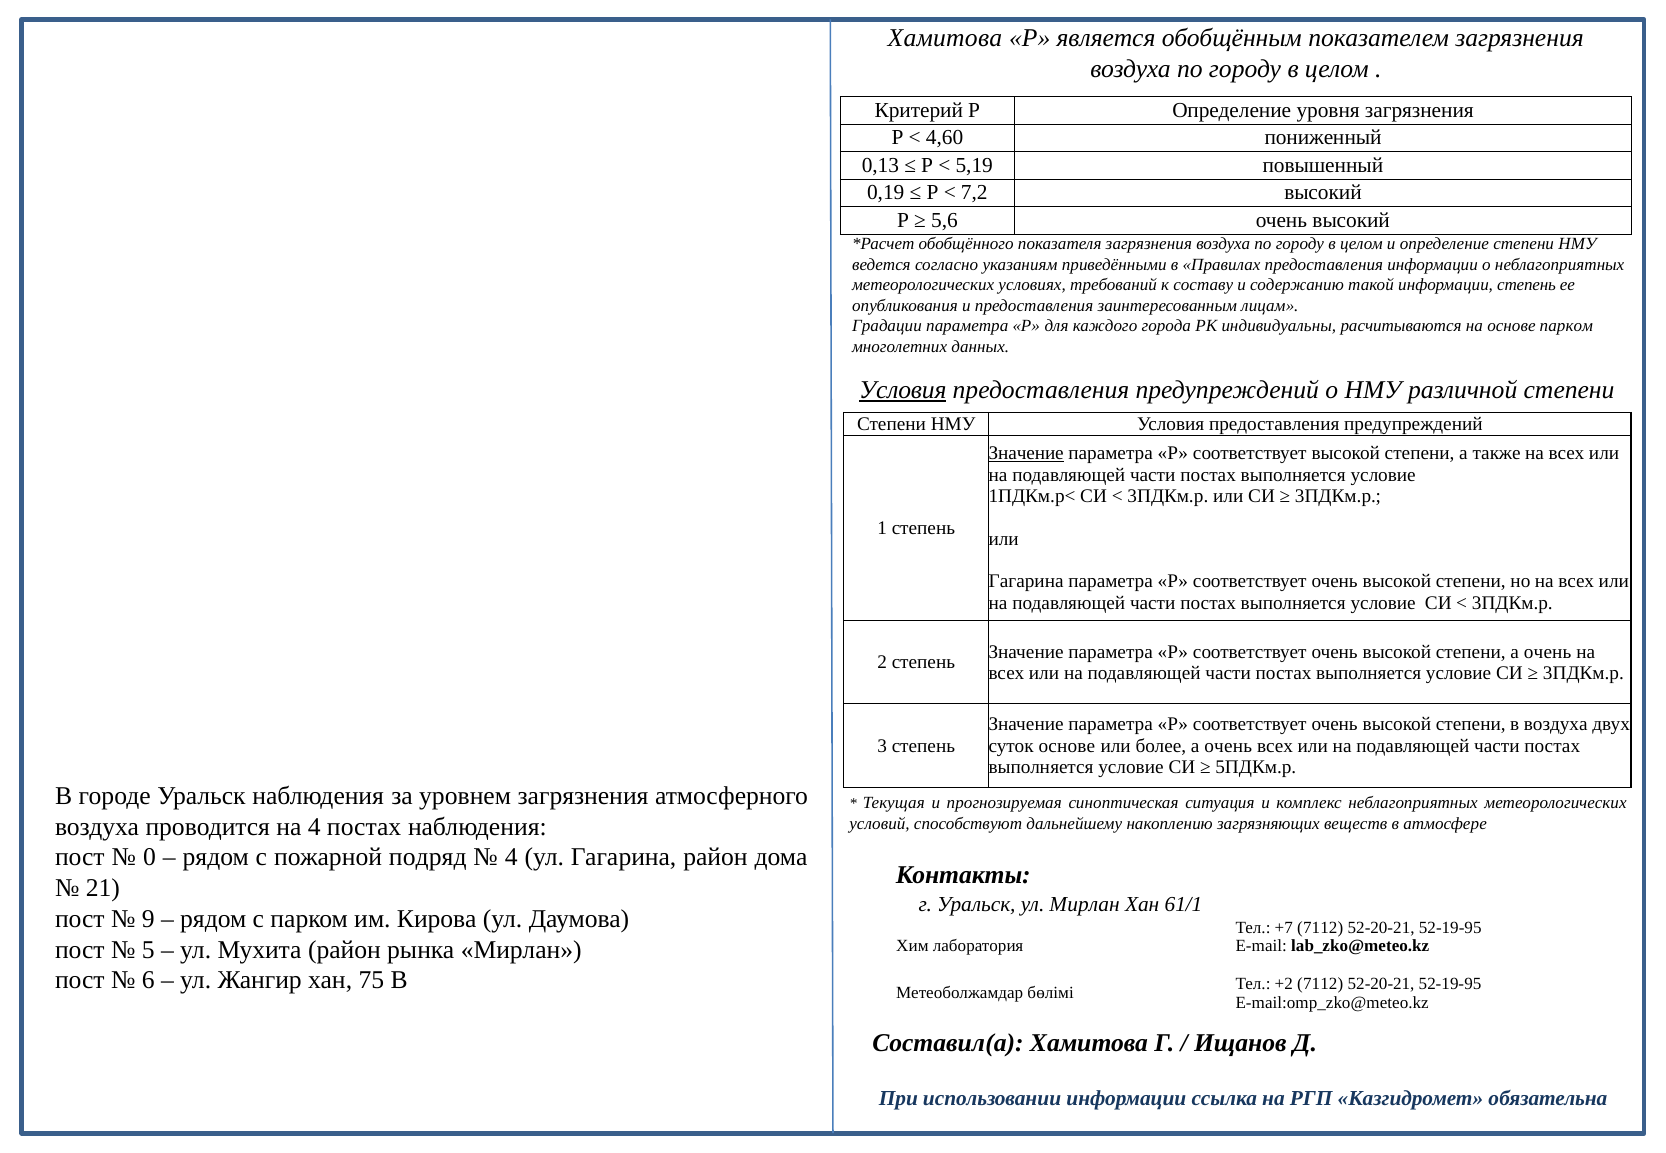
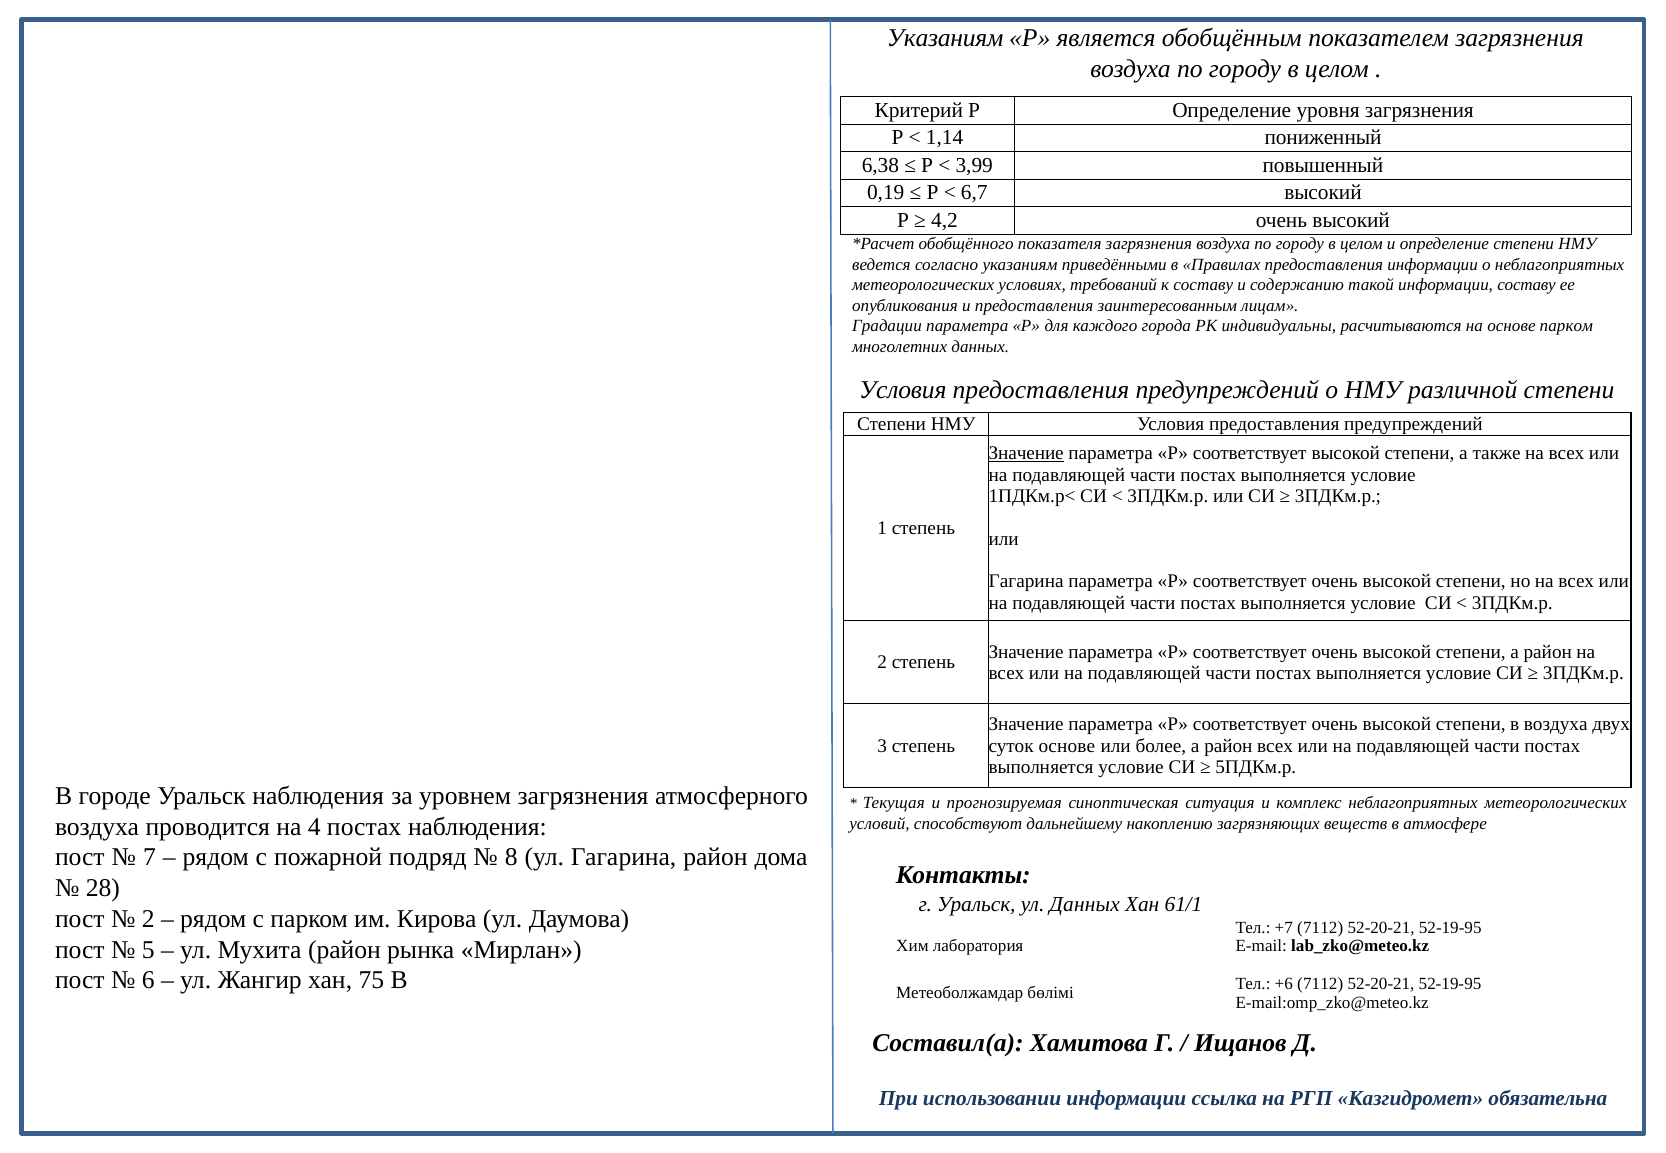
Хамитова: Хамитова -> Указаниям (945, 38)
4,60: 4,60 -> 1,14 (945, 138)
0,13: 0,13 -> 6,38 (880, 165)
5,19: 5,19 -> 3,99 (974, 165)
7,2: 7,2 -> 6,7 (974, 193)
5,6: 5,6 -> 4,2 (945, 220)
информации степень: степень -> составу (1527, 285)
Условия underline: present -> none (903, 390)
степени а очень: очень -> район (1548, 652)
более а очень: очень -> район (1228, 746)
0: 0 -> 7 (149, 858)
4: 4 -> 8 (511, 858)
21: 21 -> 28 (103, 888)
ул Мирлан: Мирлан -> Данных (1085, 905)
9: 9 -> 2 (148, 919)
+2: +2 -> +6 (1284, 984)
